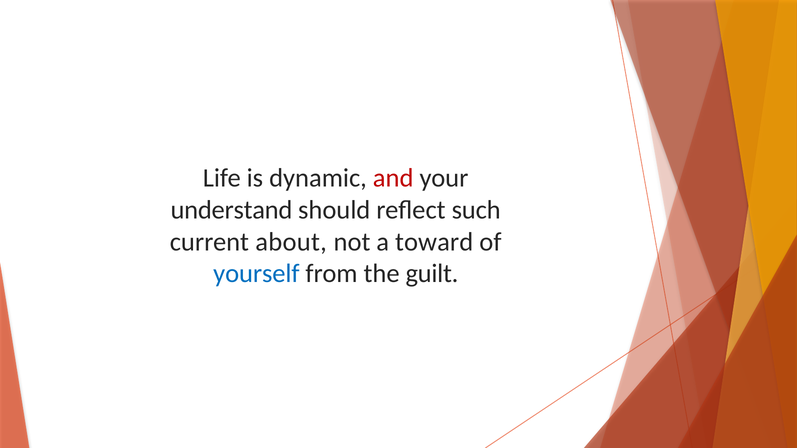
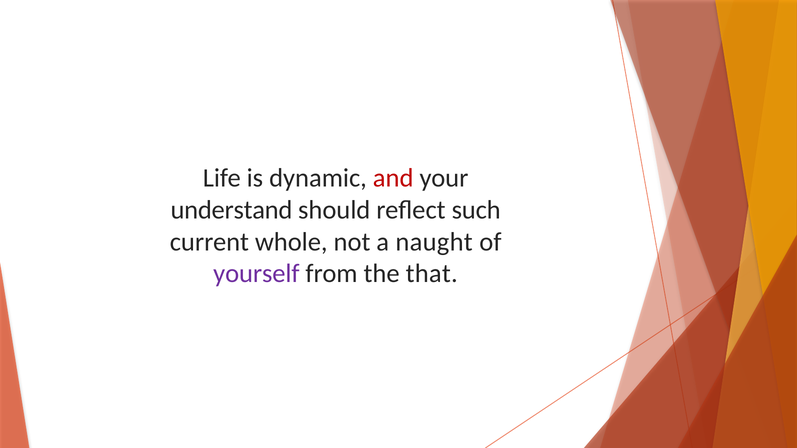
about: about -> whole (291, 242)
toward: toward -> naught (434, 242)
yourself colour: blue -> purple (256, 274)
guilt: guilt -> that (432, 274)
